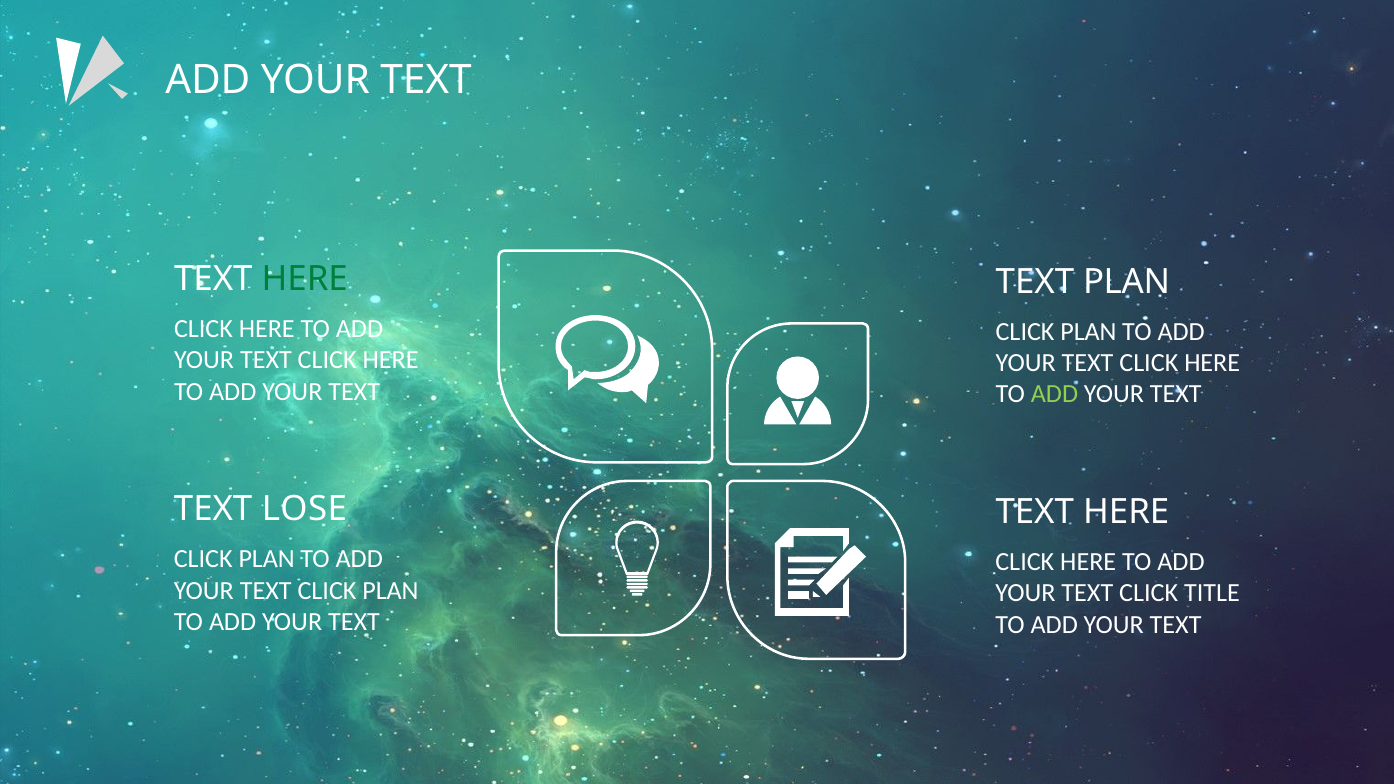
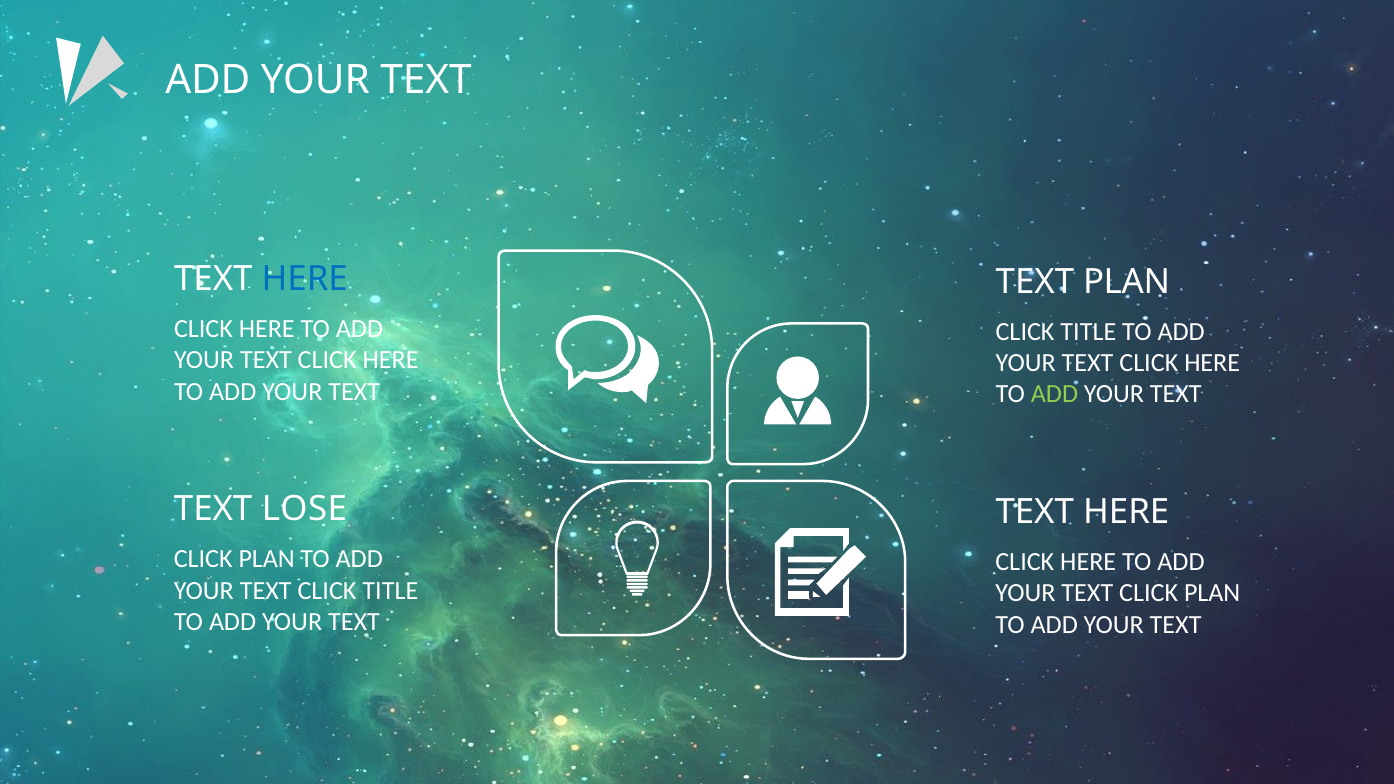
HERE colour: green -> blue (305, 279)
PLAN: PLAN -> TITLE (1088, 332)
TEXT CLICK PLAN: PLAN -> TITLE (390, 591)
TEXT CLICK TITLE: TITLE -> PLAN (1212, 593)
